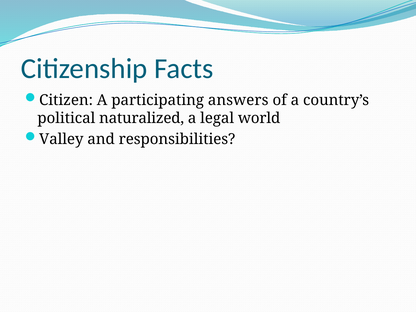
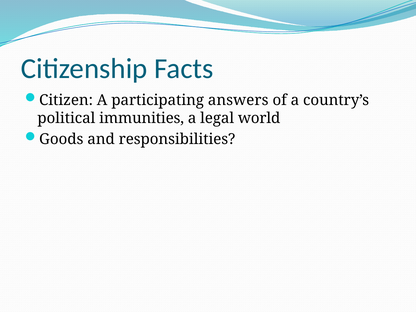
naturalized: naturalized -> immunities (142, 118)
Valley: Valley -> Goods (61, 139)
